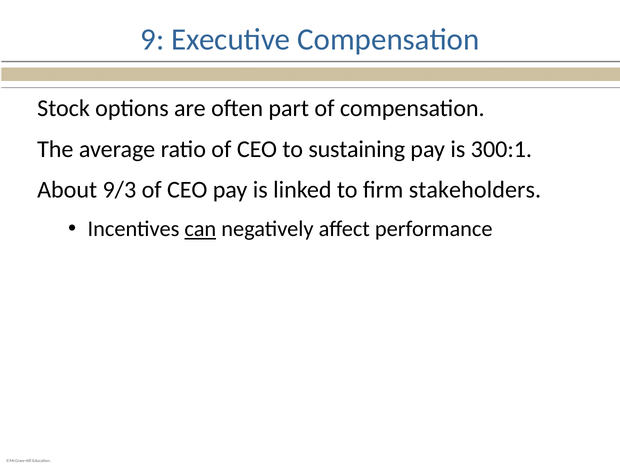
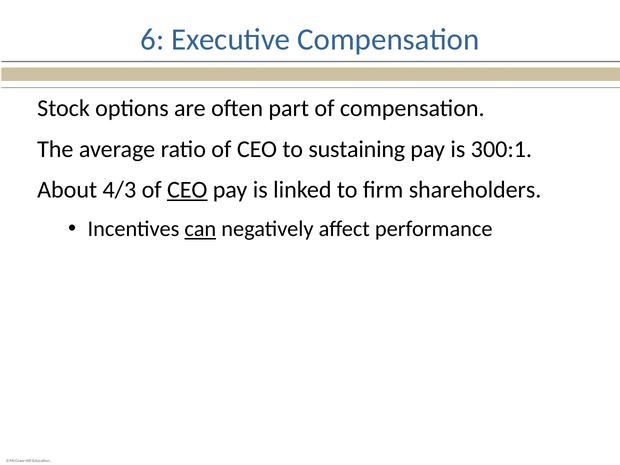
9: 9 -> 6 (152, 39)
9/3: 9/3 -> 4/3 (119, 190)
CEO underline: none -> present (187, 190)
stakeholders: stakeholders -> shareholders (475, 190)
